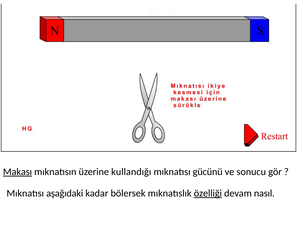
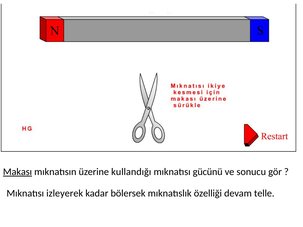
aşağıdaki: aşağıdaki -> izleyerek (65, 193)
özelliği underline: present -> none (208, 193)
nasıl: nasıl -> telle (264, 193)
